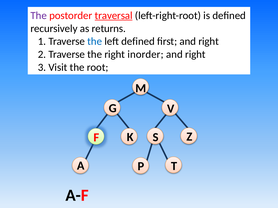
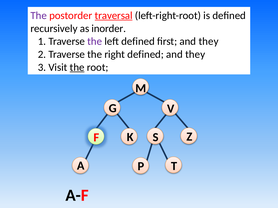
returns: returns -> inorder (109, 29)
the colour: blue -> purple (95, 42)
first and right: right -> they (209, 42)
right inorder: inorder -> defined (146, 54)
right: right -> they (195, 54)
the underline: none -> present (77, 67)
